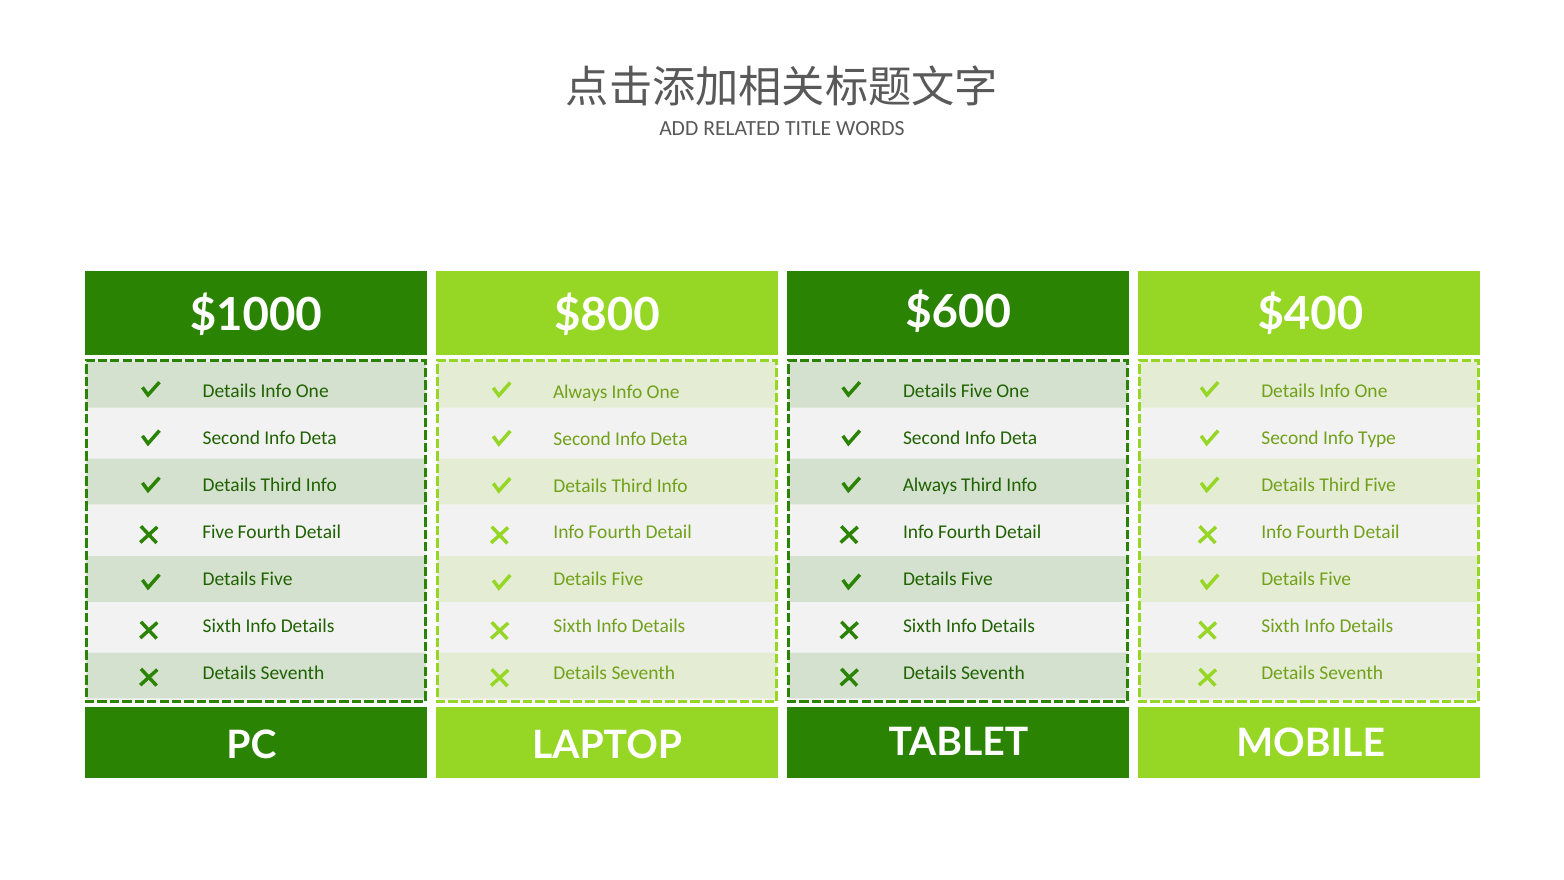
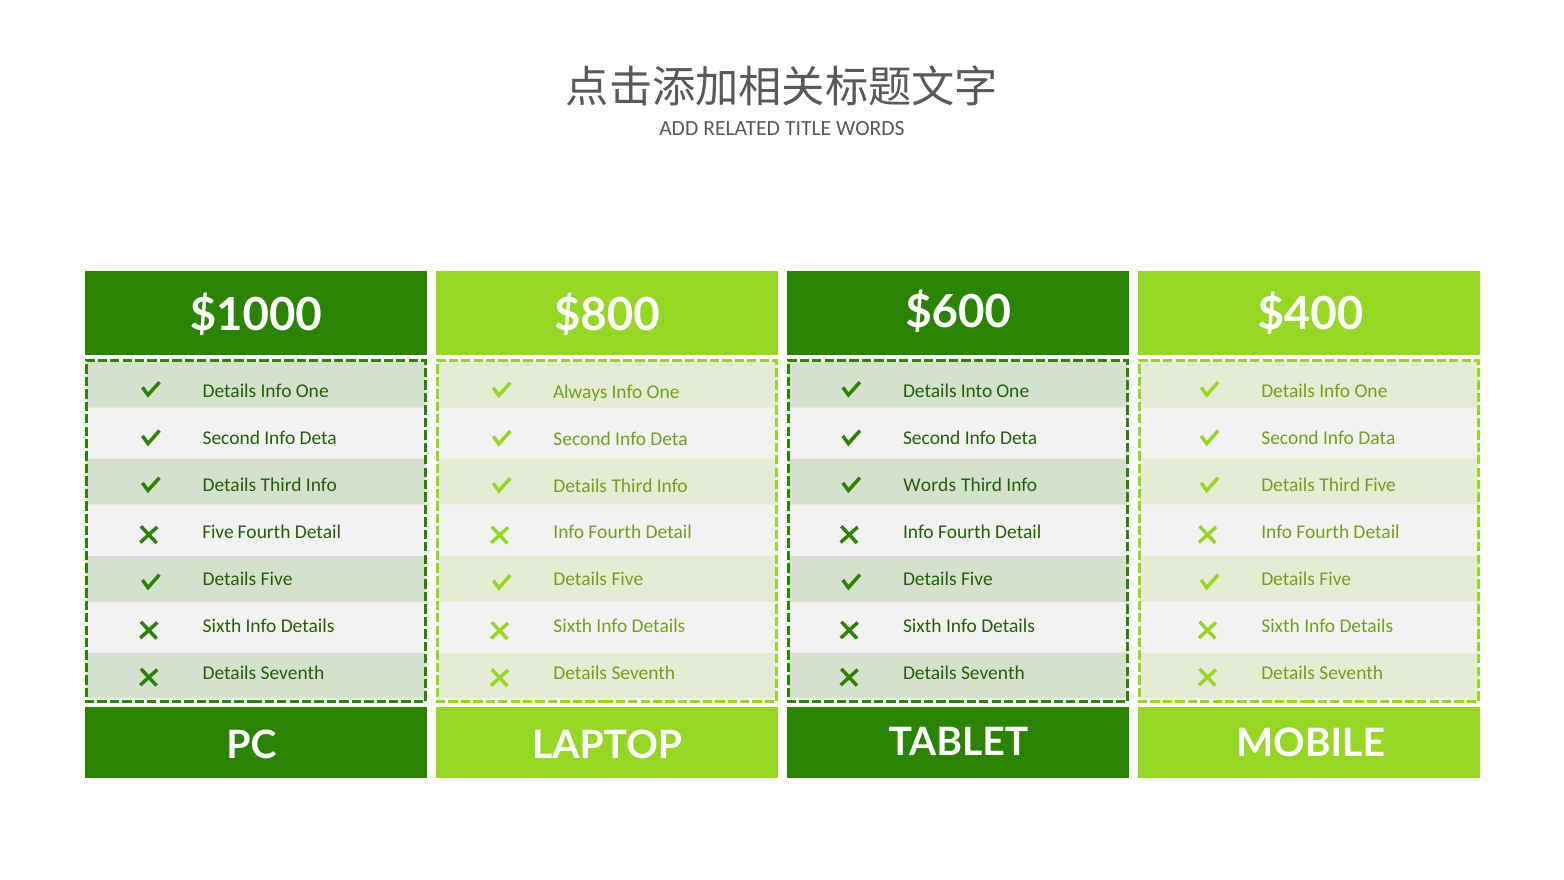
Five: Five -> Into (977, 391)
Type: Type -> Data (1377, 438)
Always: Always -> Words (930, 485)
